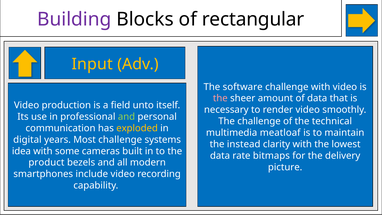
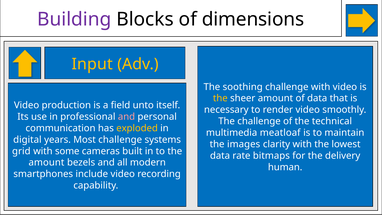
rectangular: rectangular -> dimensions (253, 19)
software: software -> soothing (243, 87)
the colour: pink -> yellow (220, 98)
and colour: light green -> pink (126, 117)
instead: instead -> images (244, 144)
idea: idea -> grid (21, 151)
product: product -> amount (46, 162)
picture: picture -> human (285, 167)
